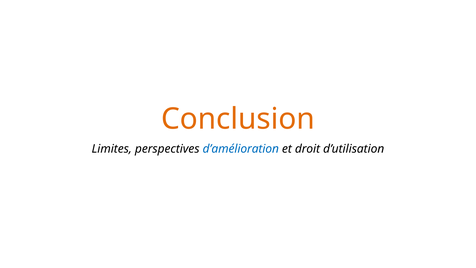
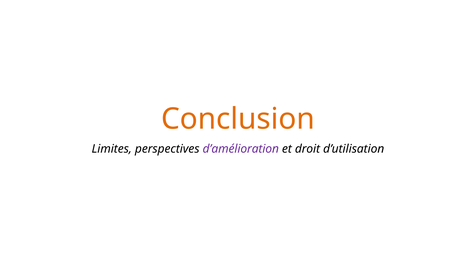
d’amélioration colour: blue -> purple (241, 149)
